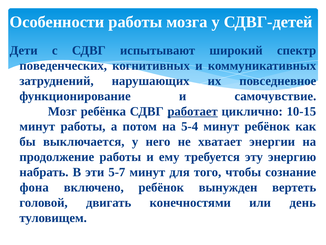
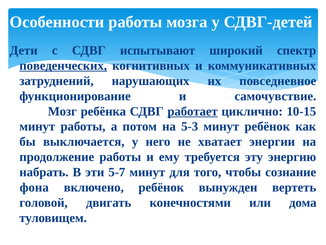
поведенческих underline: none -> present (63, 66)
5-4: 5-4 -> 5-3 (190, 126)
день: день -> дома (303, 202)
